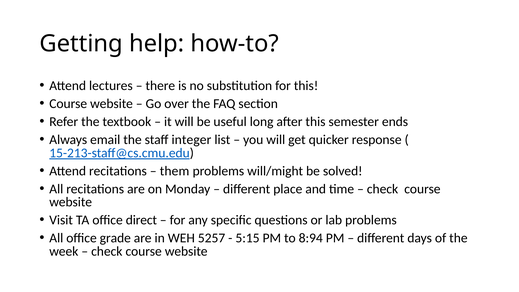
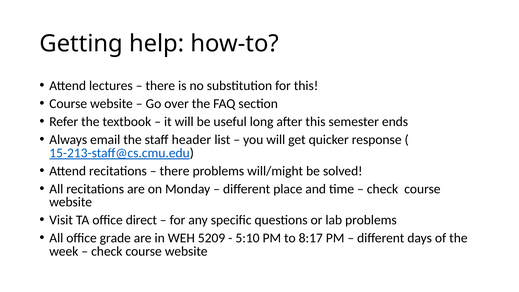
integer: integer -> header (191, 140)
them: them -> there (175, 171)
5257: 5257 -> 5209 (212, 238)
5:15: 5:15 -> 5:10 (247, 238)
8:94: 8:94 -> 8:17 (311, 238)
